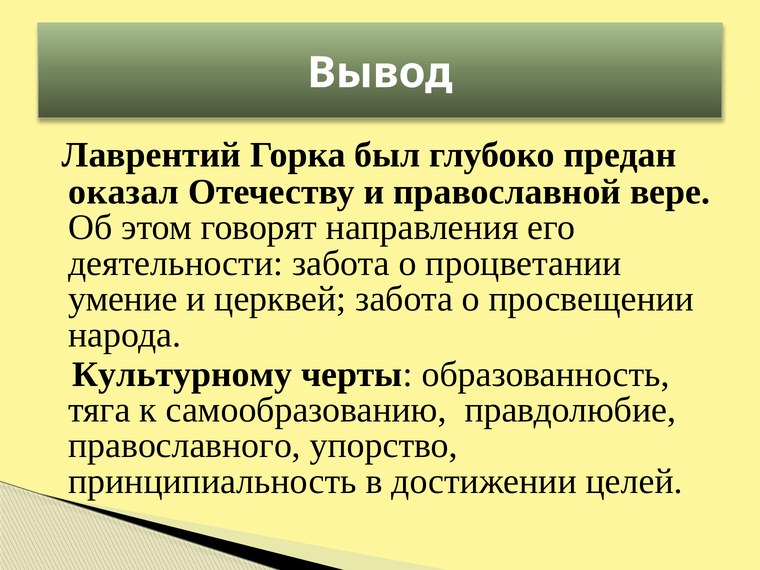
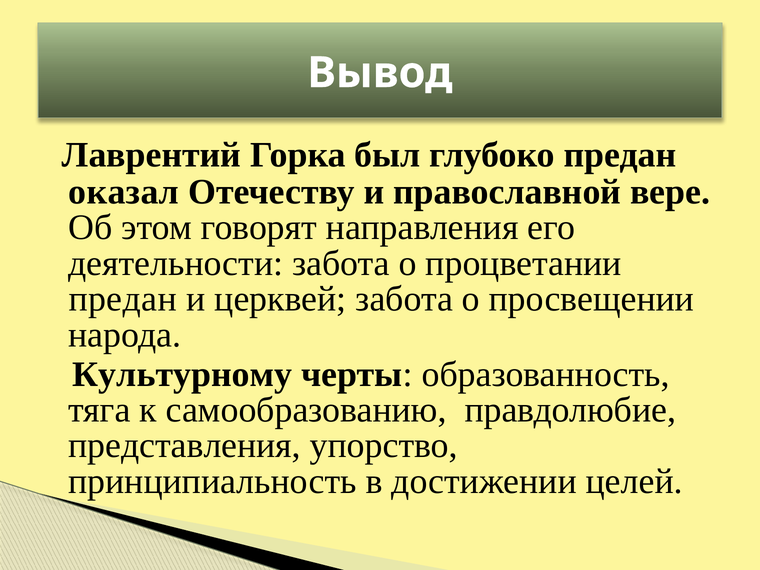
умение: умение -> предан (123, 299)
православного: православного -> представления (185, 446)
